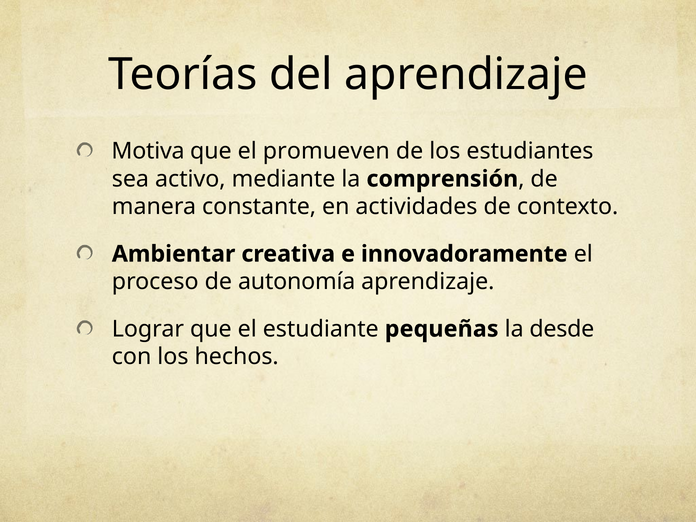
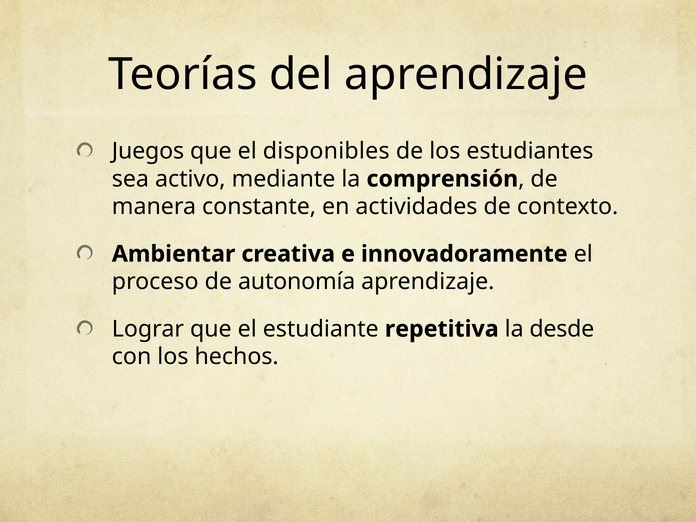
Motiva: Motiva -> Juegos (148, 151)
promueven: promueven -> disponibles (326, 151)
pequeñas: pequeñas -> repetitiva (442, 329)
